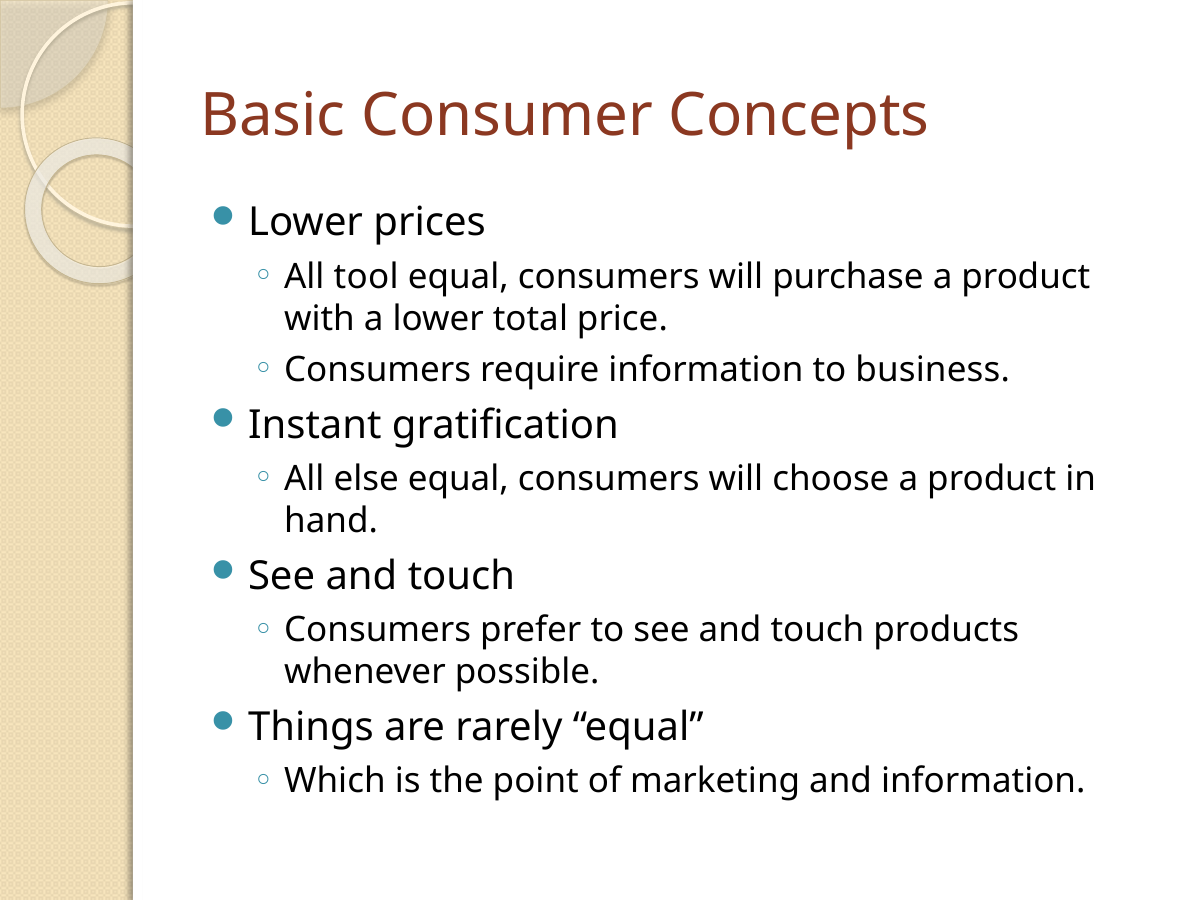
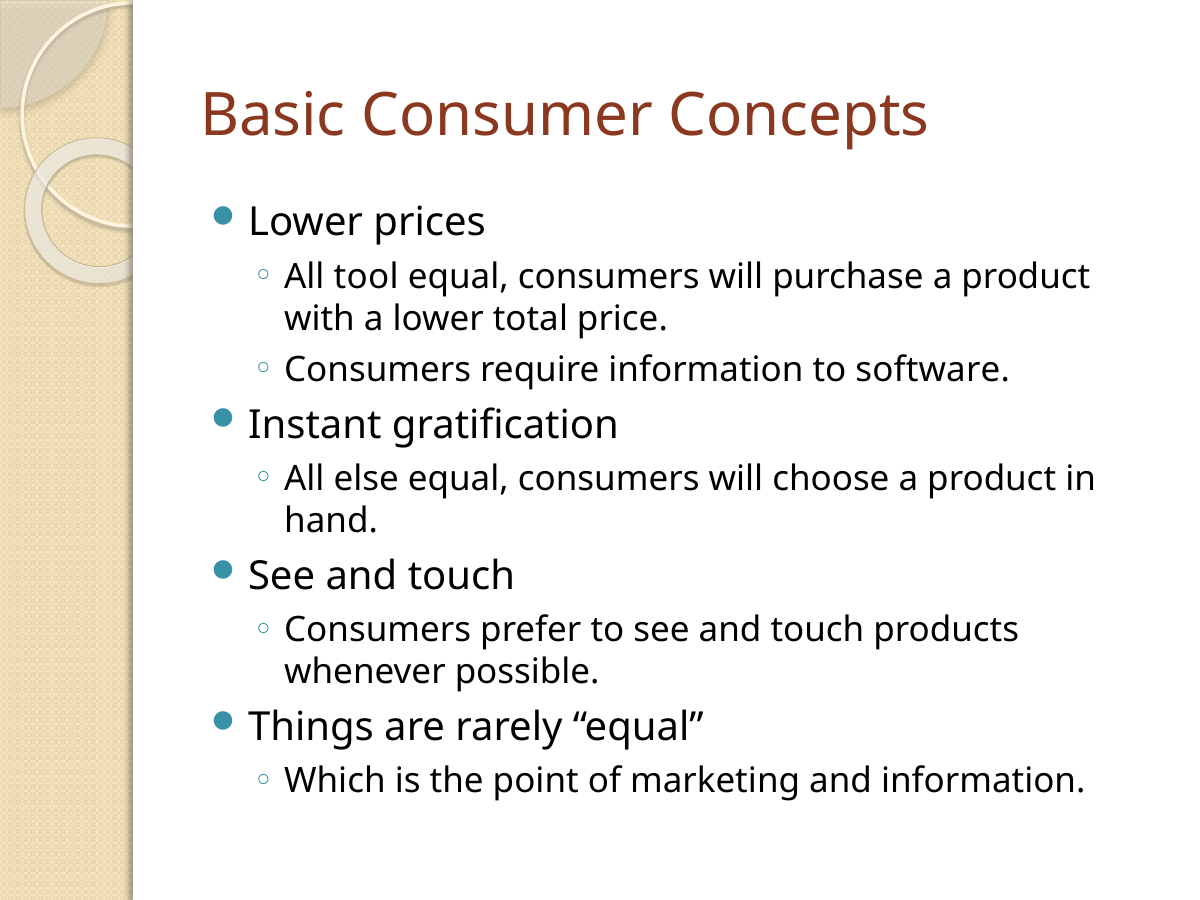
business: business -> software (933, 370)
